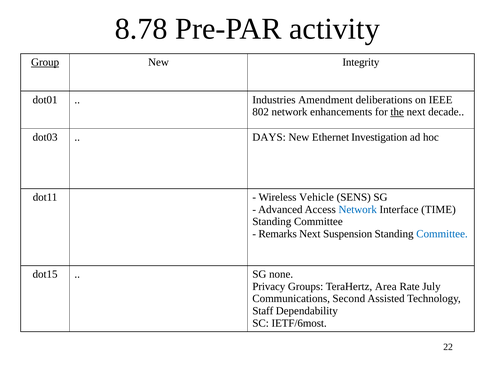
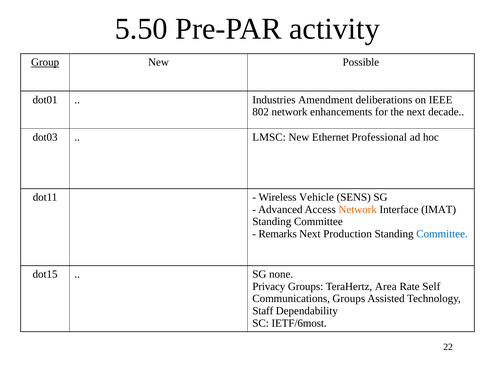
8.78: 8.78 -> 5.50 (141, 29)
Integrity: Integrity -> Possible (361, 62)
the underline: present -> none (397, 112)
DAYS: DAYS -> LMSC (269, 137)
Investigation: Investigation -> Professional (379, 137)
Network colour: blue -> orange (358, 210)
TIME: TIME -> IMAT (439, 210)
Suspension: Suspension -> Production (348, 234)
July: July -> Self (431, 287)
Communications Second: Second -> Groups (349, 299)
